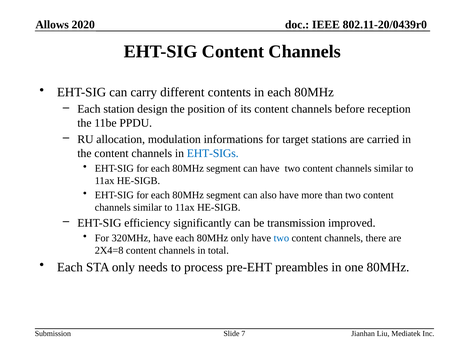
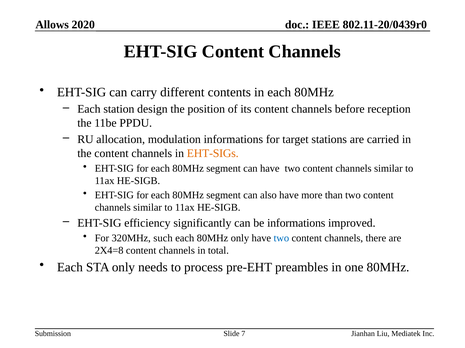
EHT-SIGs colour: blue -> orange (213, 154)
be transmission: transmission -> informations (296, 223)
320MHz have: have -> such (163, 239)
